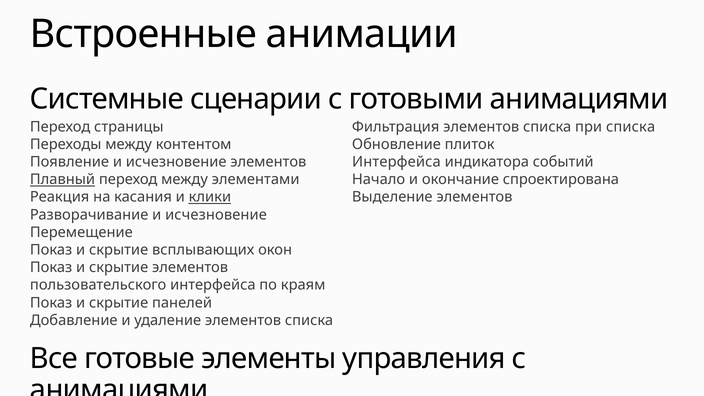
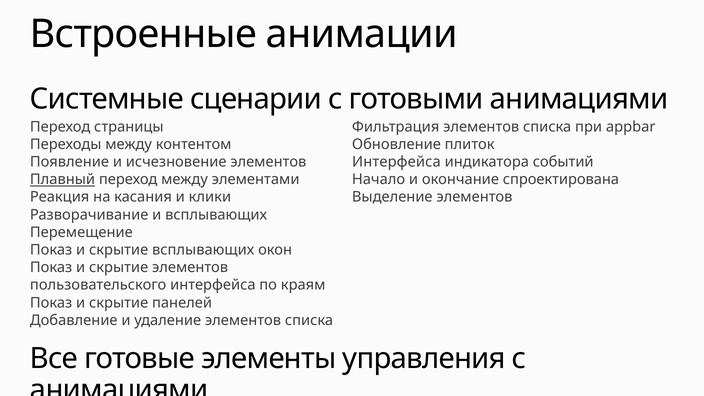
при списка: списка -> appbar (631, 127)
клики underline: present -> none (210, 197)
Разворачивание и исчезновение: исчезновение -> всплывающих (216, 215)
